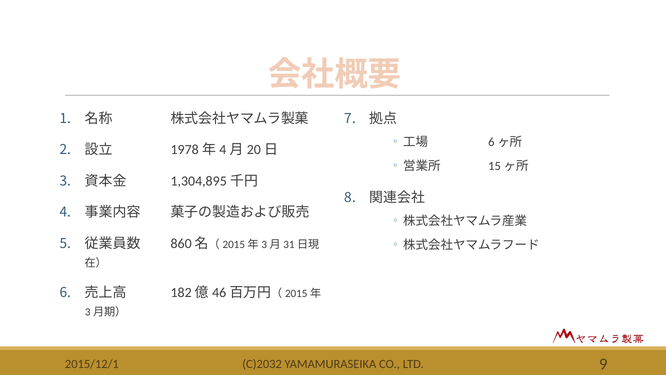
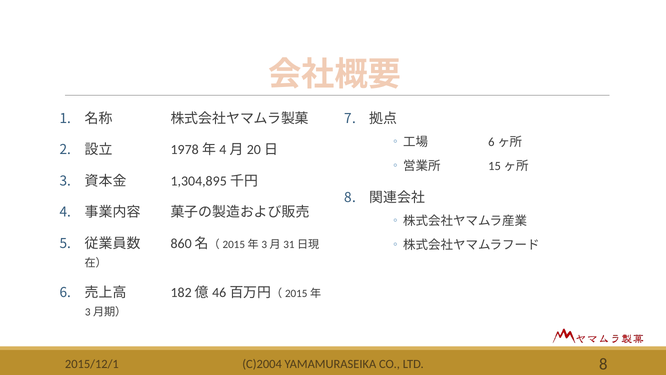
C)2032: C)2032 -> C)2004 (262, 364)
LTD 9: 9 -> 8 (603, 364)
